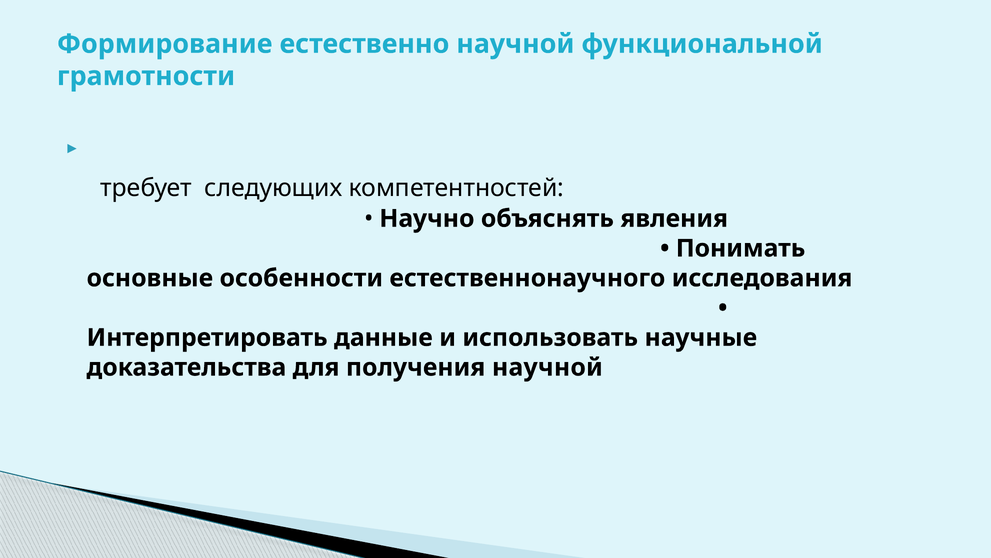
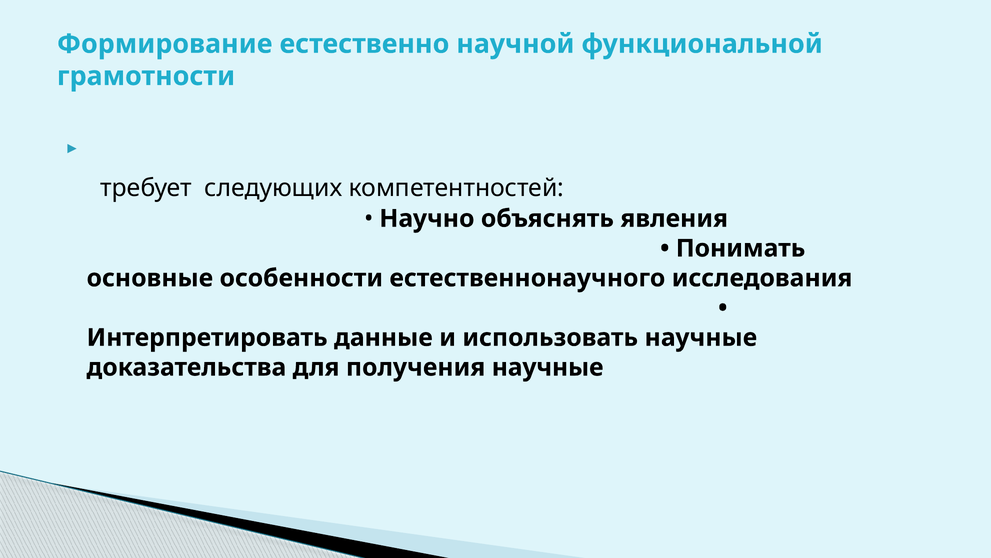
получения научной: научной -> научные (548, 367)
